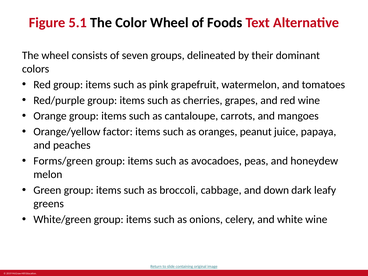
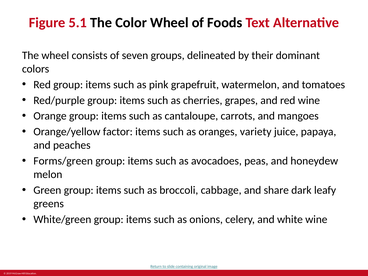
peanut: peanut -> variety (256, 132)
down: down -> share (276, 190)
